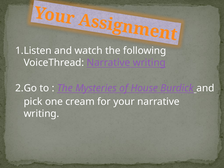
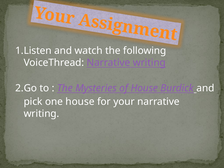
one cream: cream -> house (80, 102)
